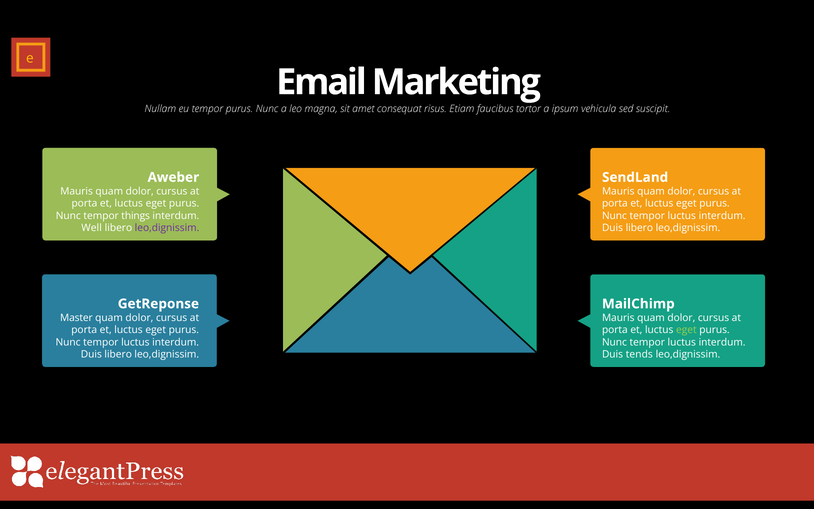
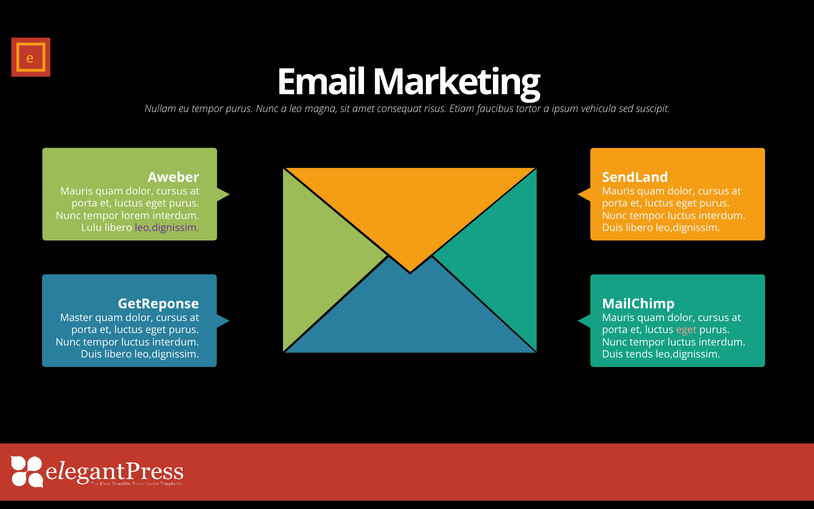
things: things -> lorem (136, 216)
Well: Well -> Lulu (92, 228)
eget colour: light green -> pink (686, 330)
